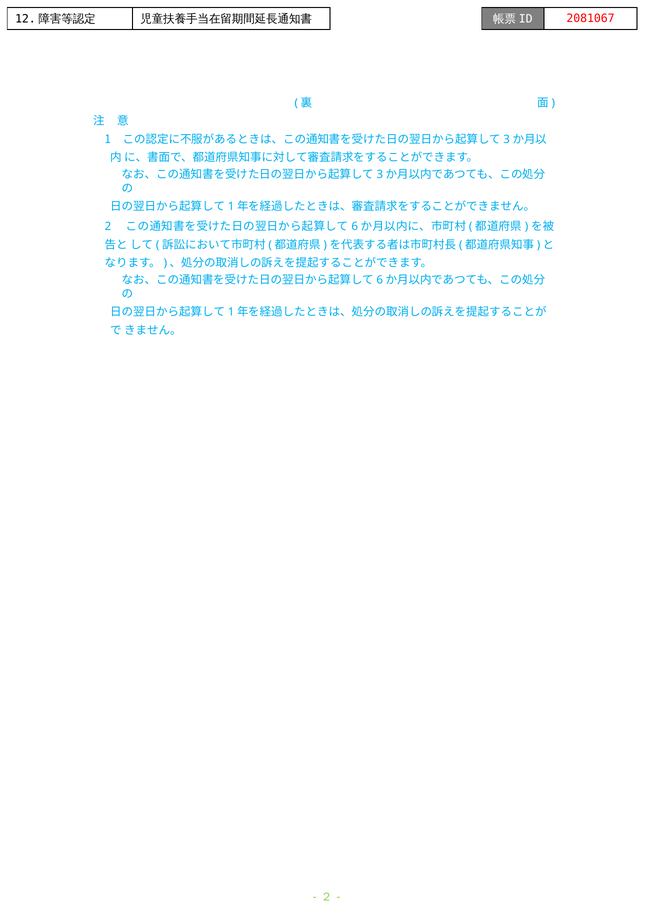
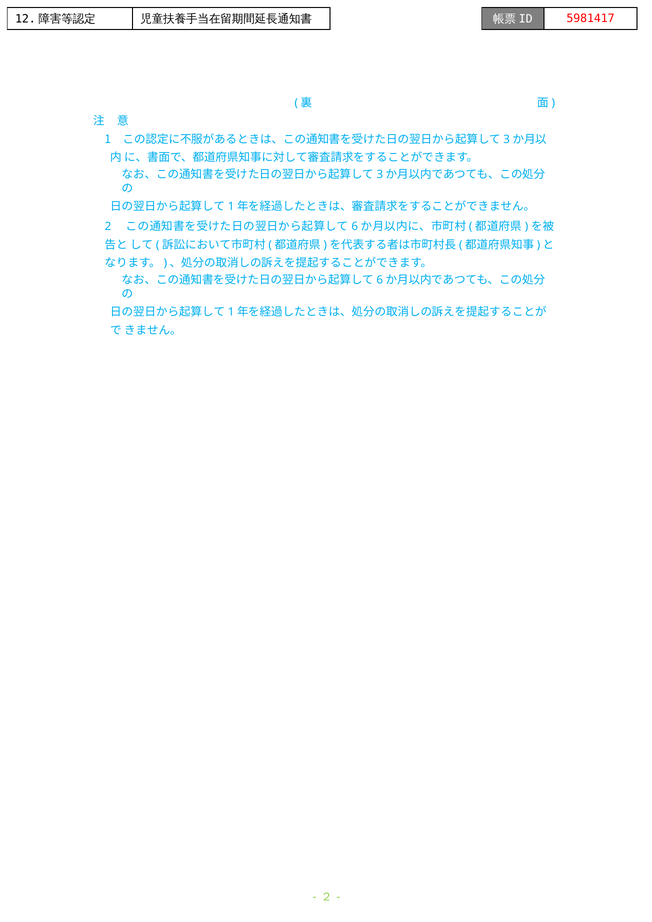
2081067: 2081067 -> 5981417 (591, 19)
